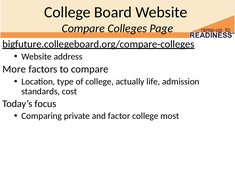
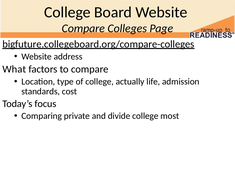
More: More -> What (14, 69)
factor: factor -> divide (119, 116)
